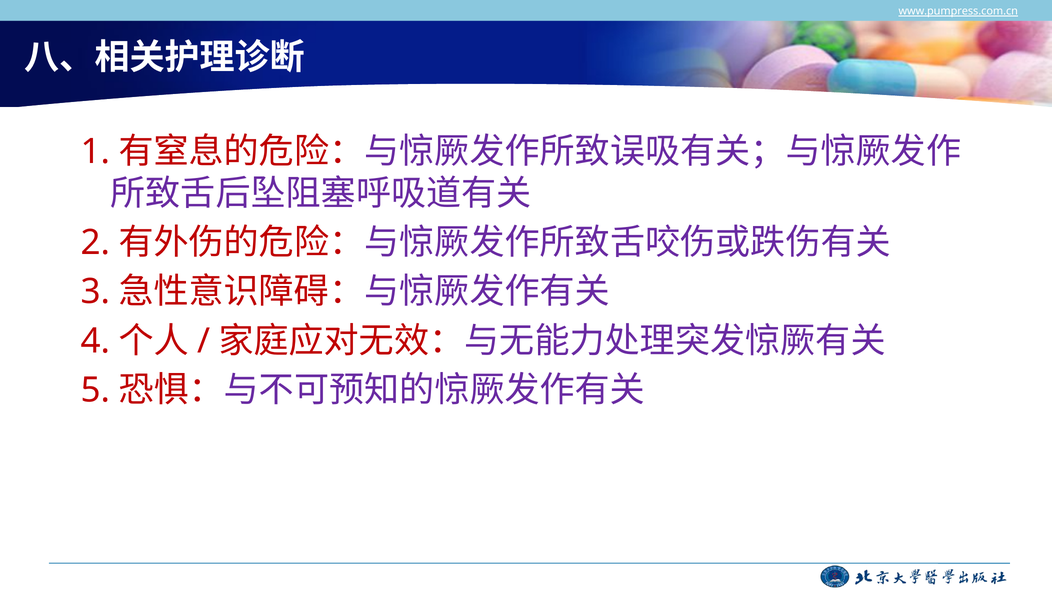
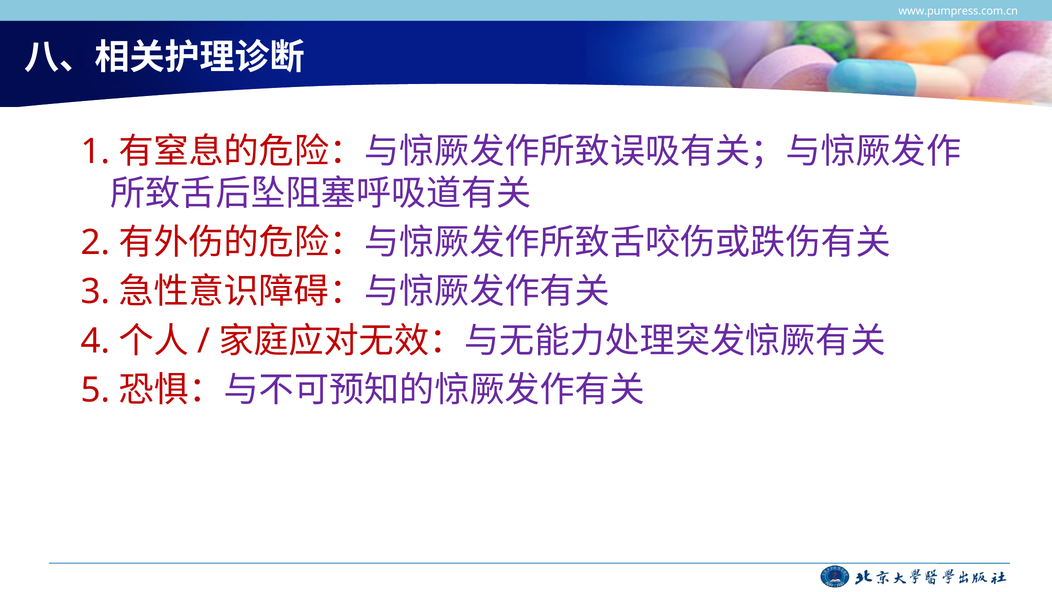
www.pumpress.com.cn underline: present -> none (958, 11)
